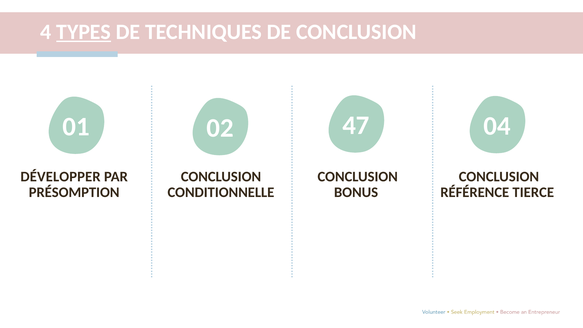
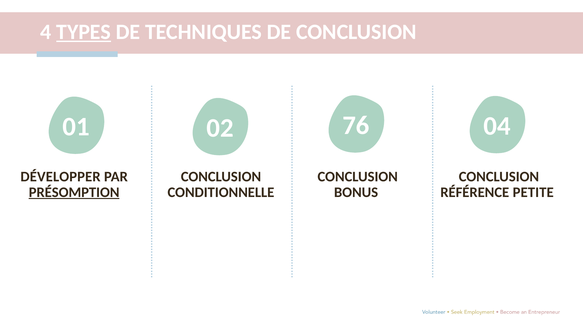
47: 47 -> 76 (356, 125)
PRÉSOMPTION underline: none -> present (74, 192)
TIERCE: TIERCE -> PETITE (533, 192)
